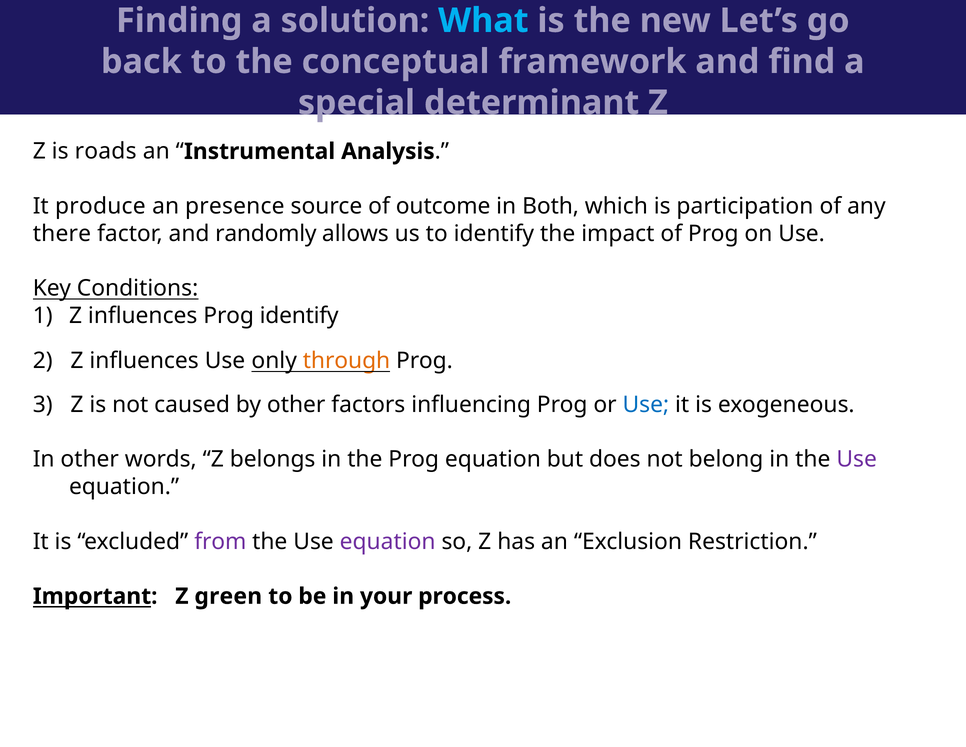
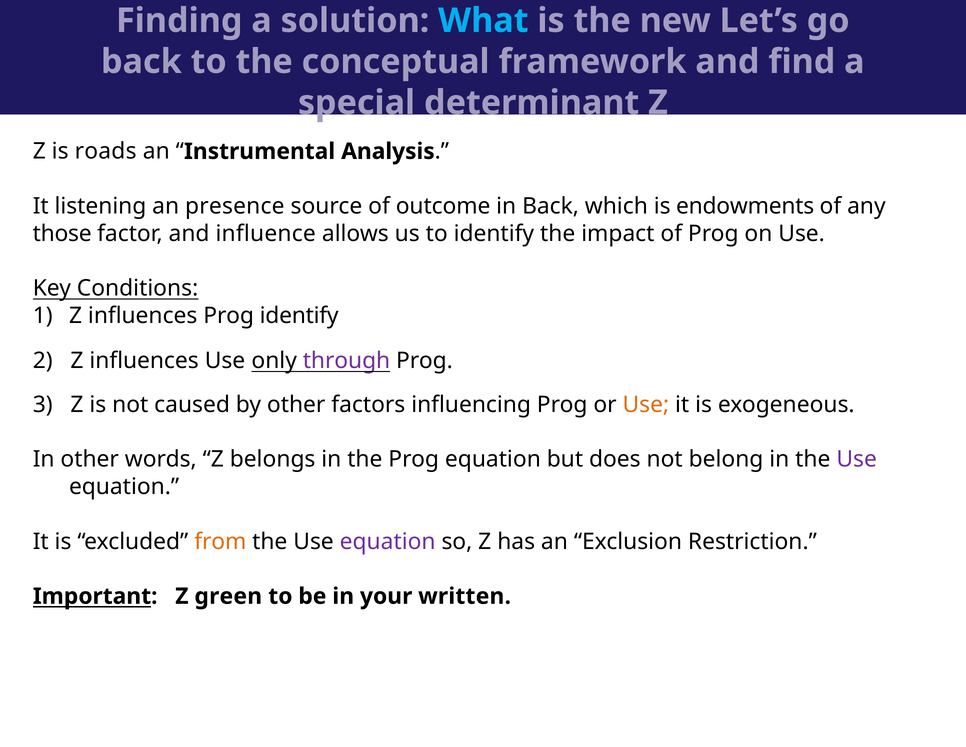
produce: produce -> listening (100, 206)
in Both: Both -> Back (551, 206)
participation: participation -> endowments (745, 206)
there: there -> those (62, 233)
randomly: randomly -> influence (266, 233)
through colour: orange -> purple (347, 361)
Use colour: blue -> orange (646, 404)
from colour: purple -> orange (220, 541)
process: process -> written (465, 596)
